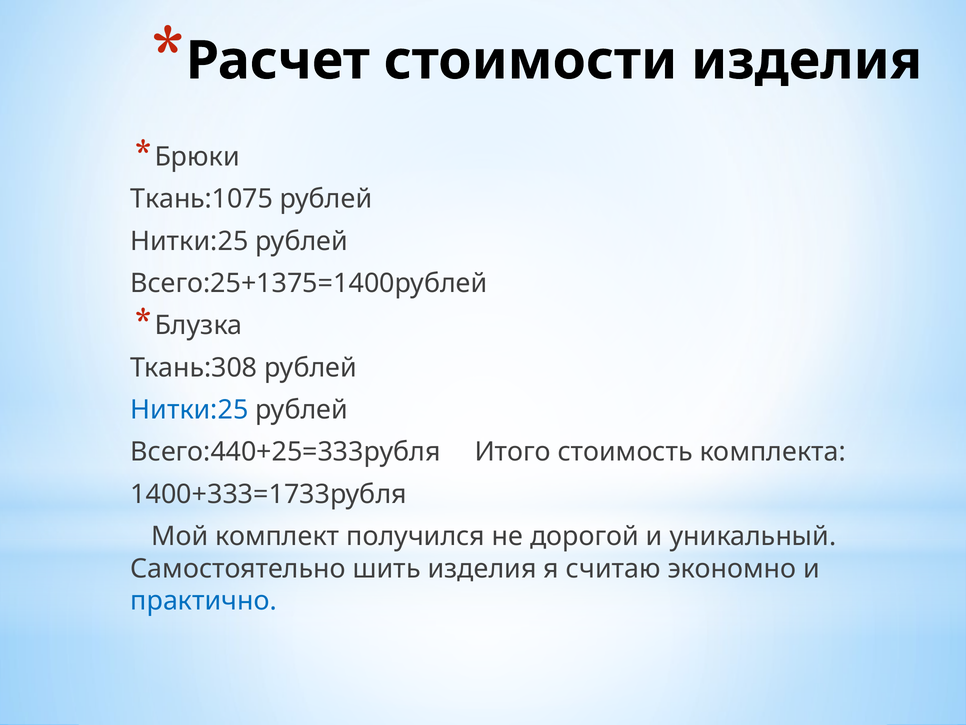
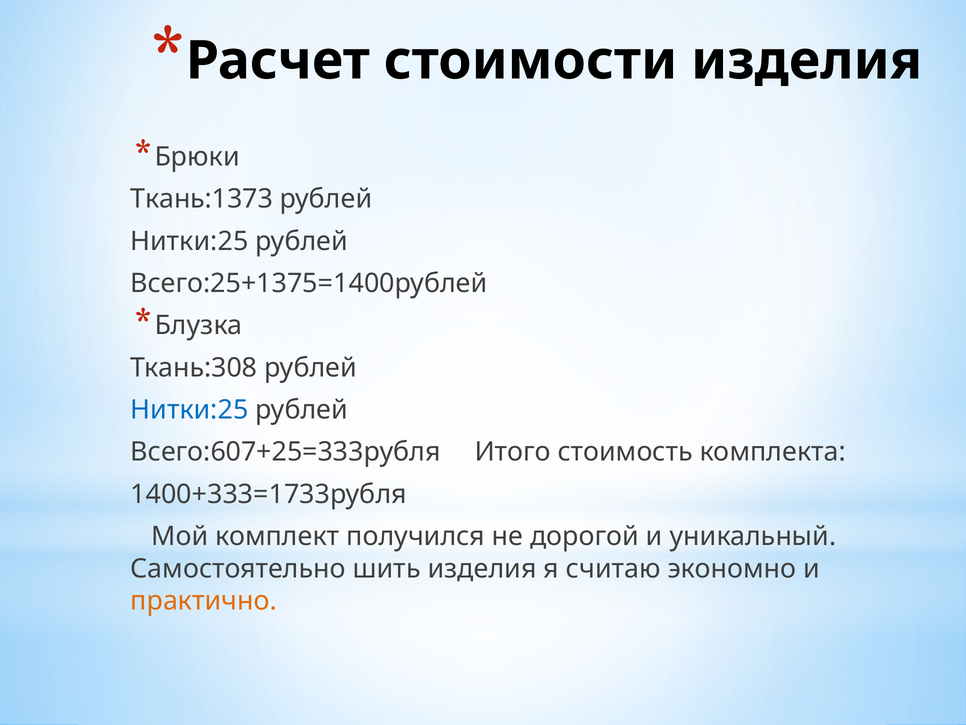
Ткань:1075: Ткань:1075 -> Ткань:1373 (202, 199)
Всего:440+25=333рубля: Всего:440+25=333рубля -> Всего:607+25=333рубля (286, 452)
практично colour: blue -> orange (204, 601)
